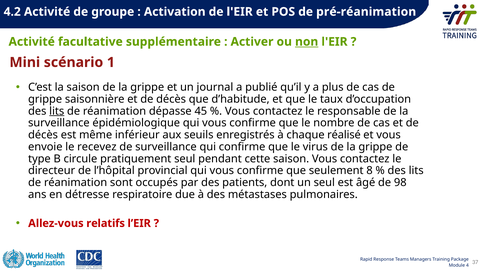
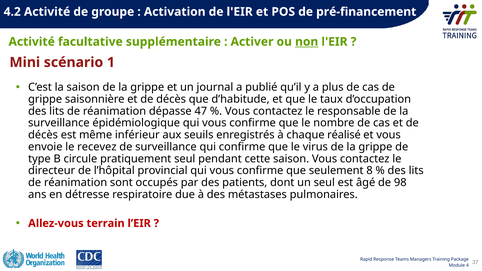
pré-réanimation: pré-réanimation -> pré-financement (366, 12)
lits underline: present -> none (57, 111)
45: 45 -> 47 (201, 111)
relatifs: relatifs -> terrain (106, 223)
